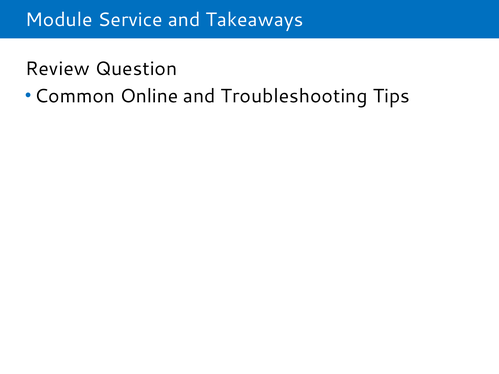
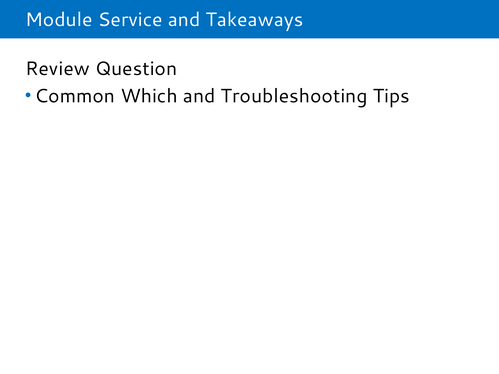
Online: Online -> Which (149, 96)
